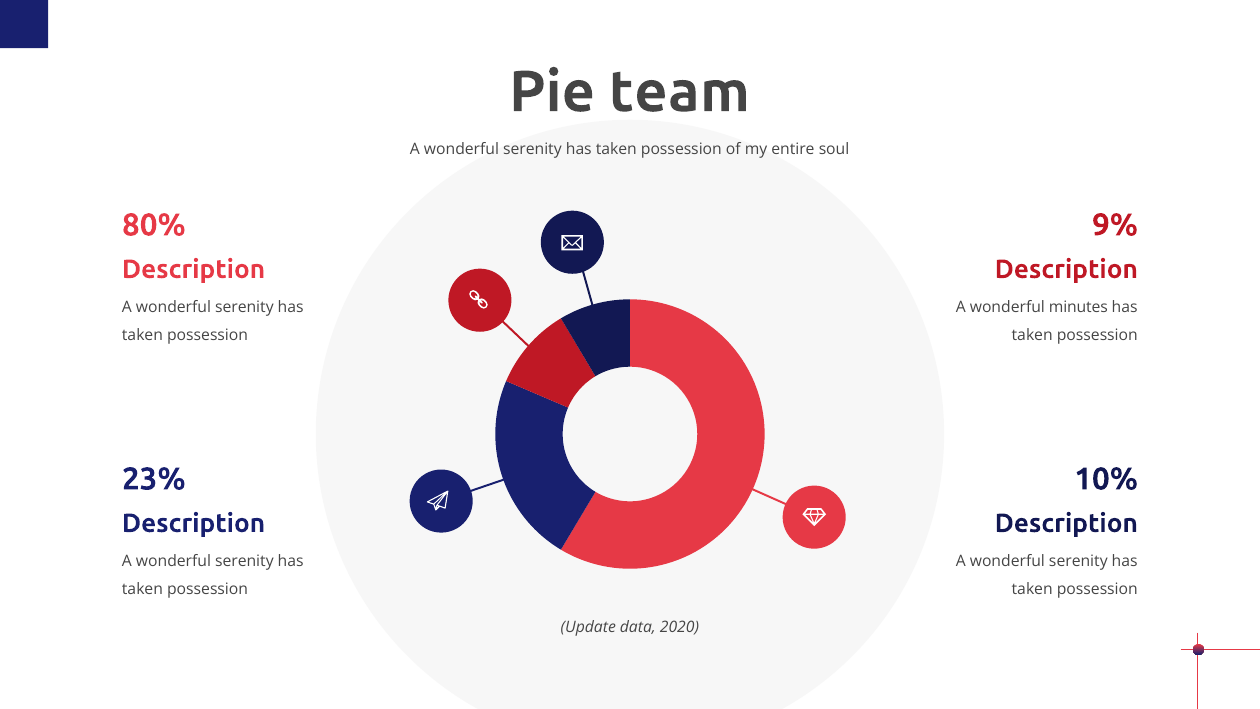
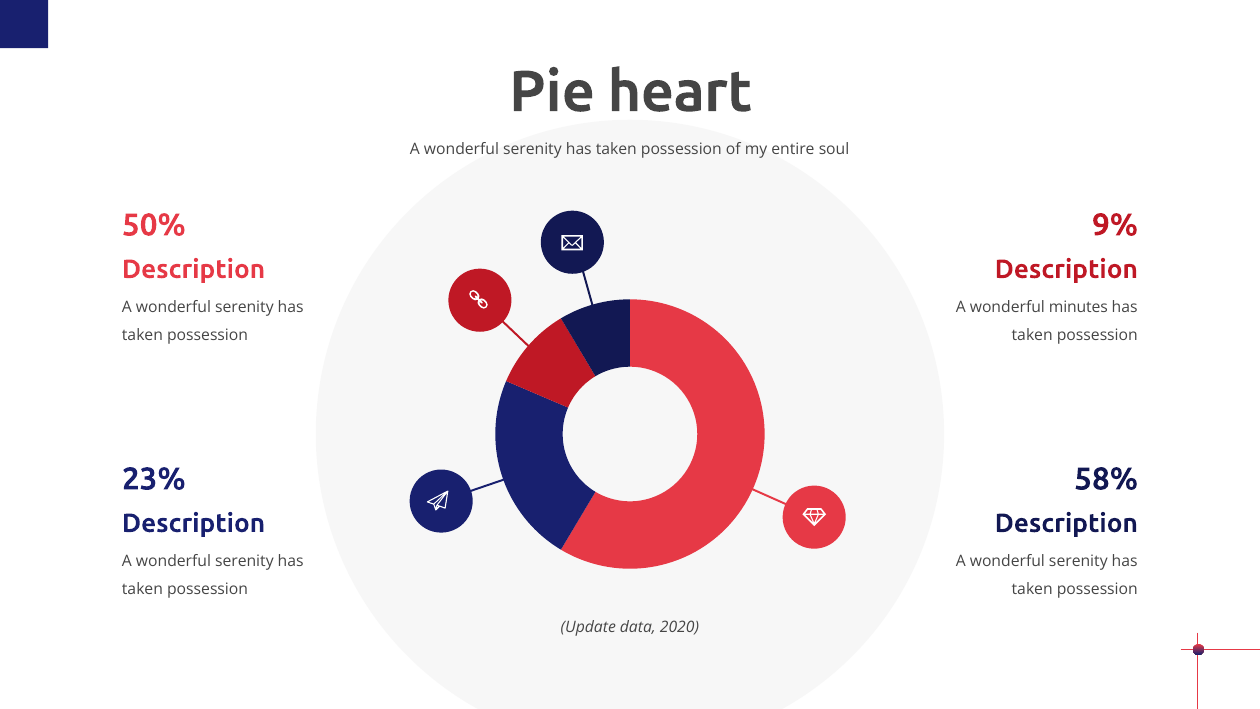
team: team -> heart (680, 92)
80%: 80% -> 50% (154, 225)
10%: 10% -> 58% (1106, 479)
